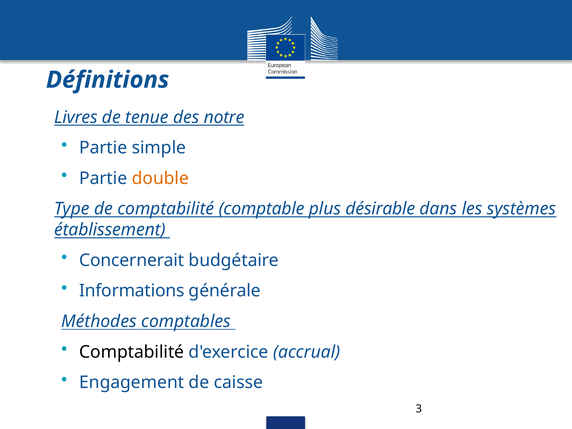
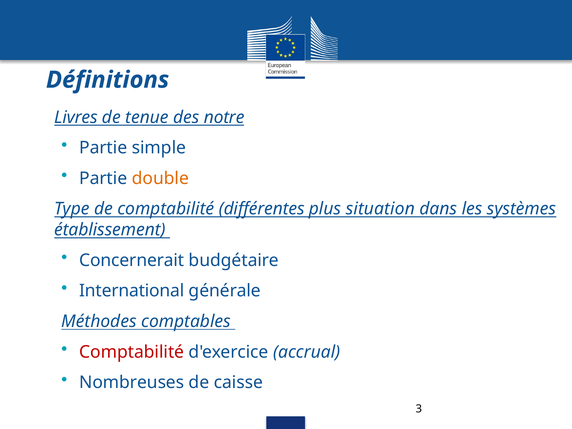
comptable: comptable -> différentes (262, 209)
désirable: désirable -> situation (380, 209)
Informations: Informations -> International (132, 291)
Comptabilité colour: black -> red (132, 352)
Engagement: Engagement -> Nombreuses (132, 382)
